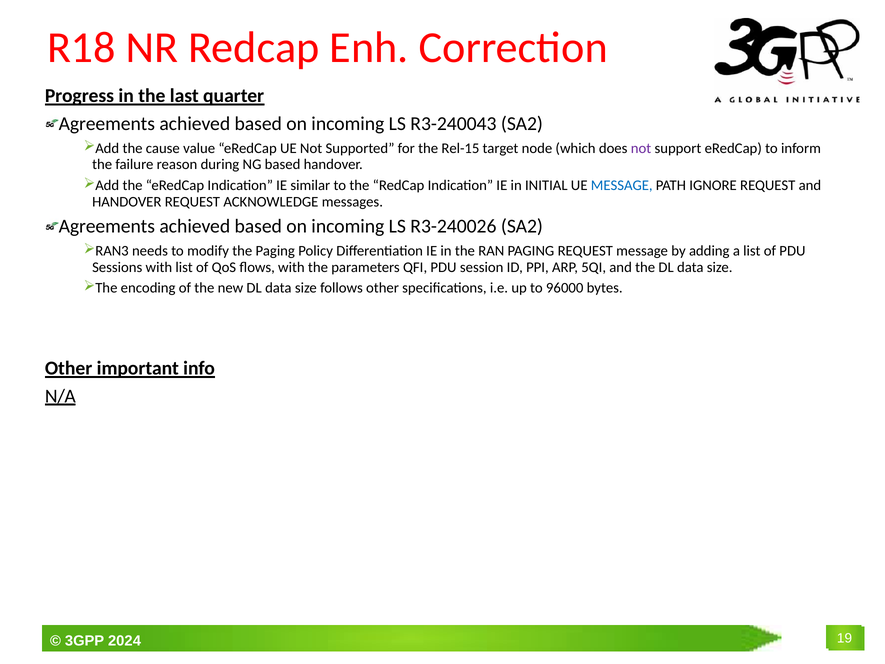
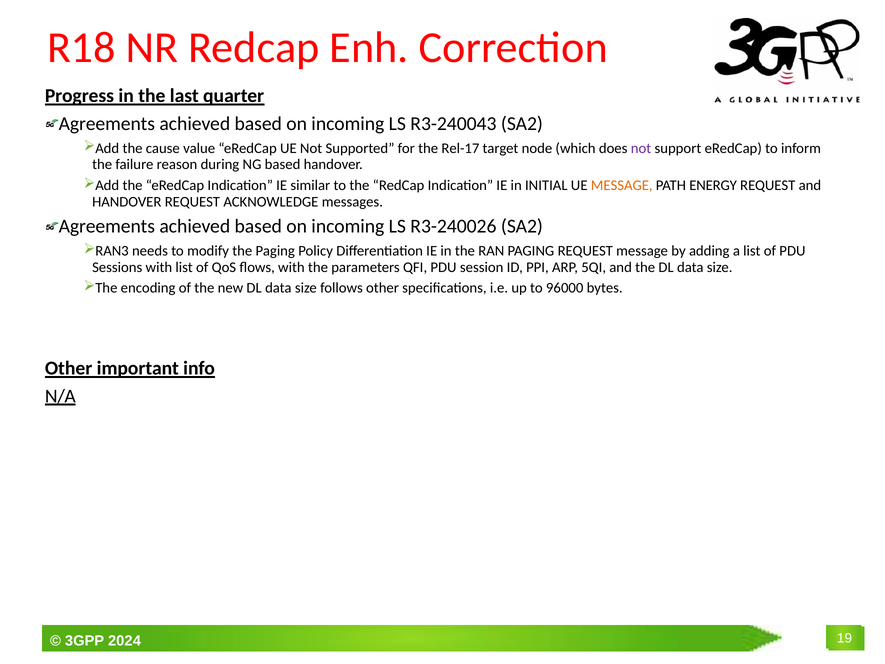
Rel-15: Rel-15 -> Rel-17 (460, 148)
MESSAGE colour: blue -> orange (622, 185)
IGNORE: IGNORE -> ENERGY (713, 185)
